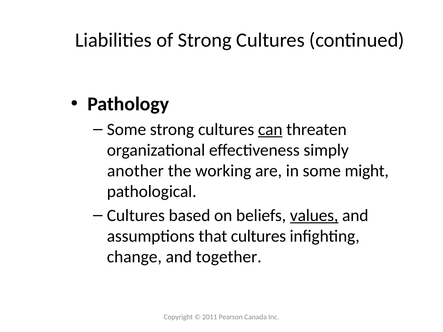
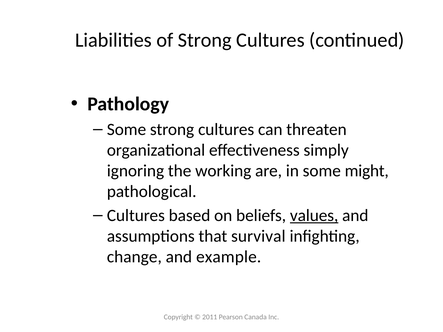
can underline: present -> none (270, 129)
another: another -> ignoring (136, 171)
that cultures: cultures -> survival (258, 236)
together: together -> example (229, 257)
